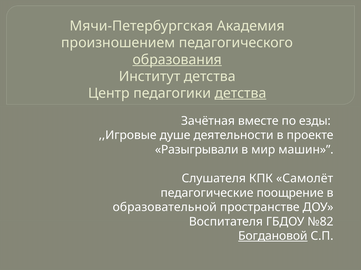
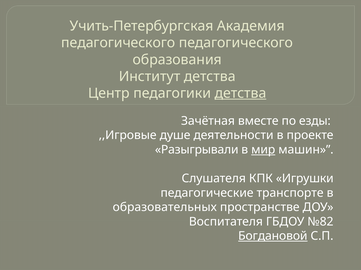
Мячи-Петербургская: Мячи-Петербургская -> Учить-Петербургская (142, 26)
произношением: произношением -> педагогического (118, 43)
образования underline: present -> none (177, 60)
мир underline: none -> present (263, 150)
Самолёт: Самолёт -> Игрушки (305, 179)
поощрение: поощрение -> транспорте (290, 193)
образовательной: образовательной -> образовательных (165, 208)
